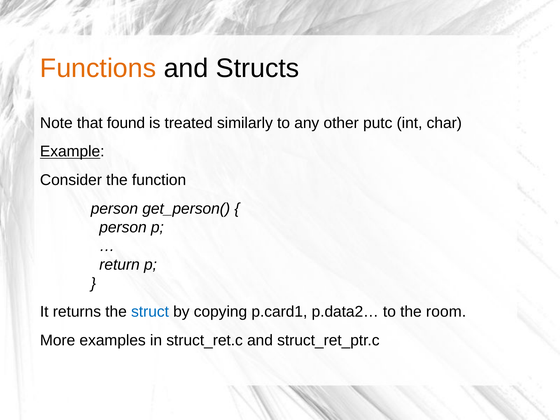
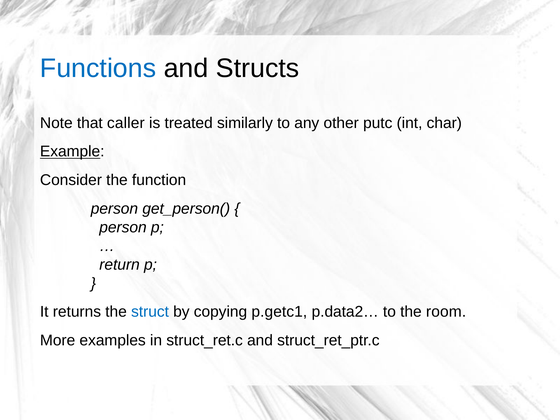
Functions colour: orange -> blue (98, 68)
found: found -> caller (126, 123)
p.card1: p.card1 -> p.getc1 (279, 312)
